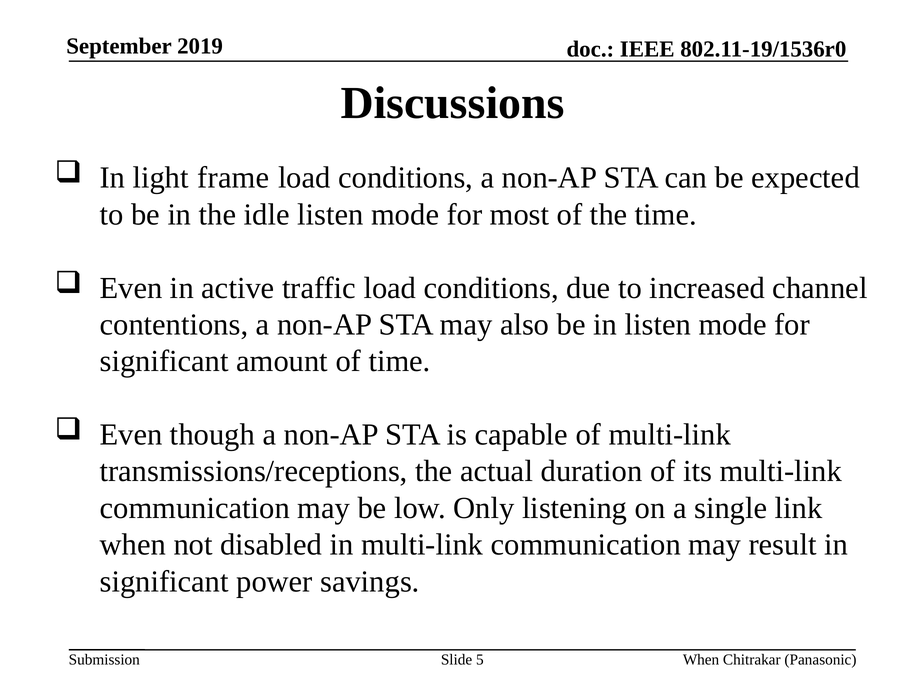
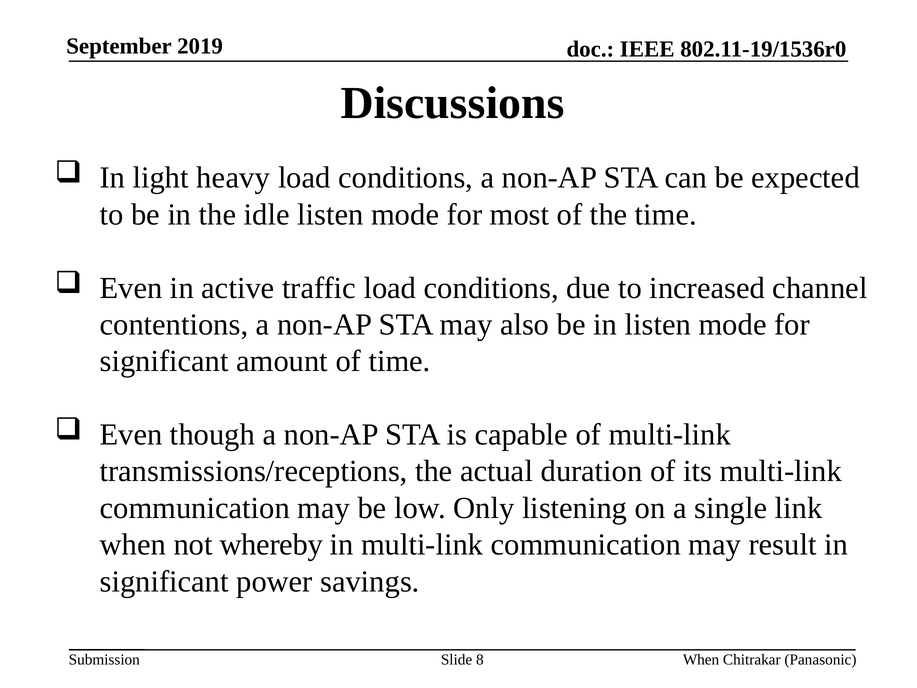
frame: frame -> heavy (233, 178)
disabled: disabled -> whereby (271, 545)
5: 5 -> 8 (480, 660)
